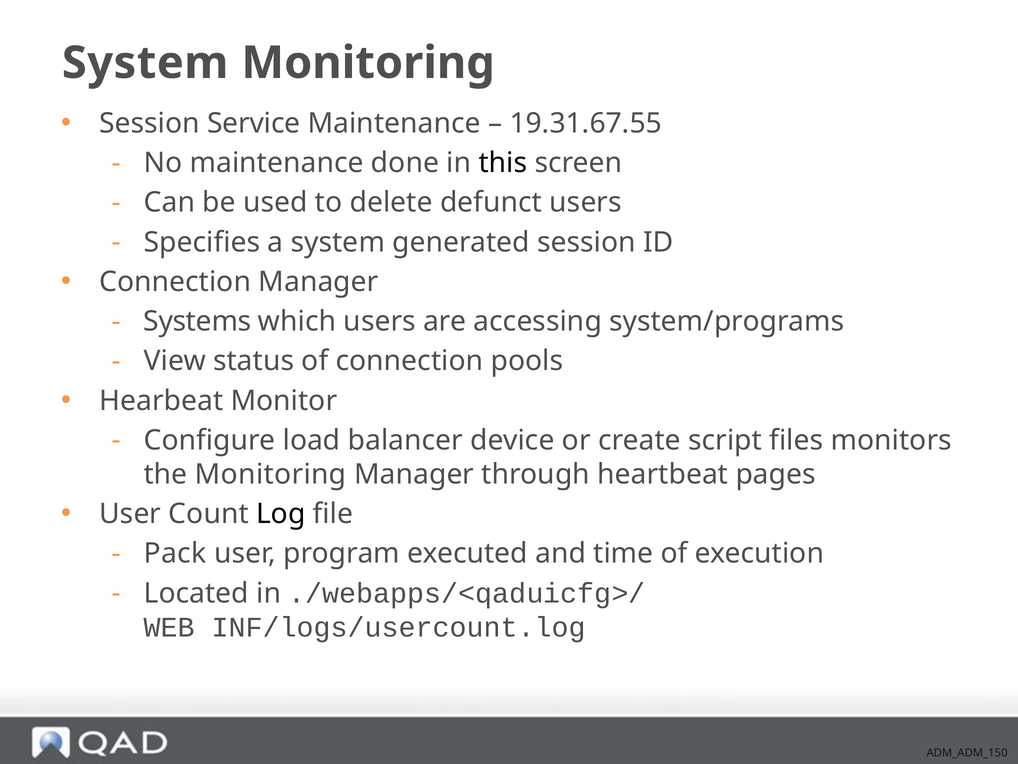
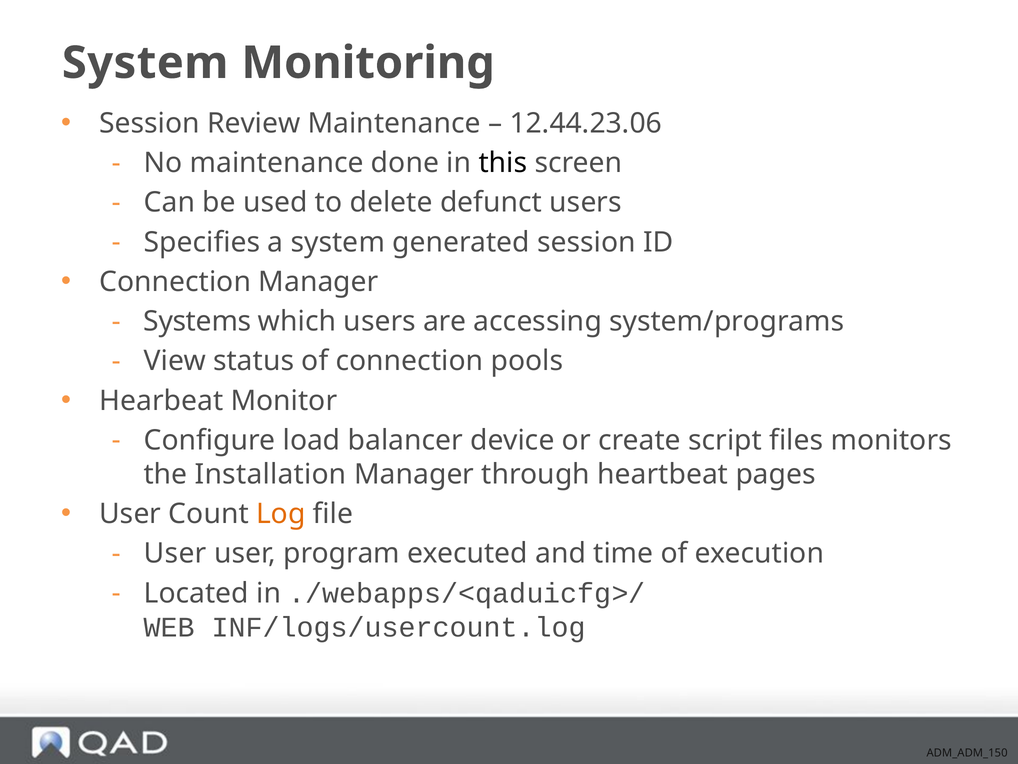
Service: Service -> Review (254, 123)
19.31.67.55: 19.31.67.55 -> 12.44.23.06 (586, 123)
the Monitoring: Monitoring -> Installation (271, 474)
Log colour: black -> orange (281, 514)
Pack: Pack -> User (175, 553)
